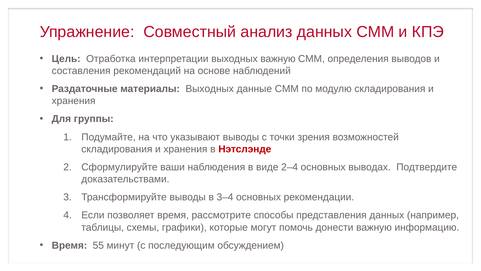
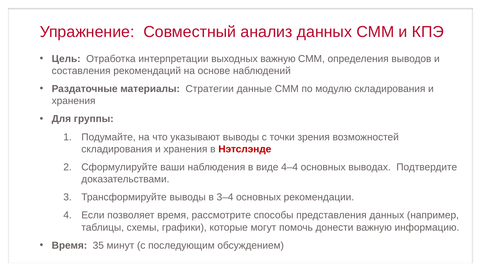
материалы Выходных: Выходных -> Стратегии (210, 89)
2–4: 2–4 -> 4–4 (290, 167)
55: 55 -> 35 (98, 245)
